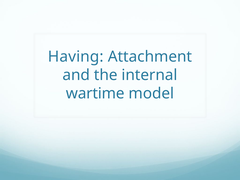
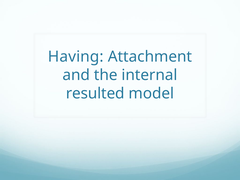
wartime: wartime -> resulted (95, 93)
